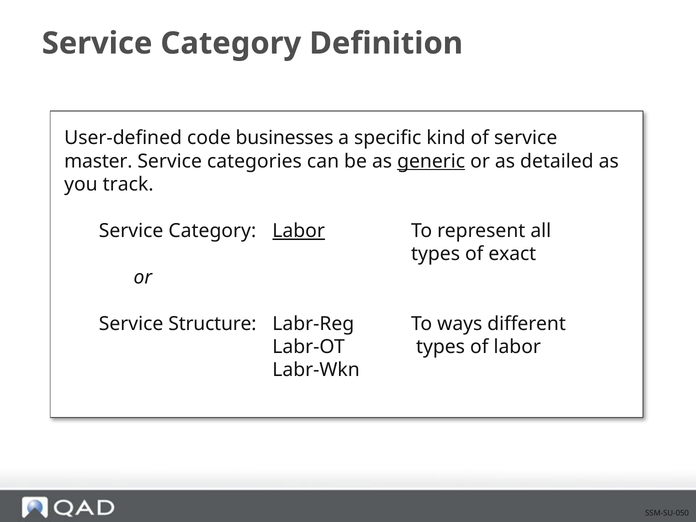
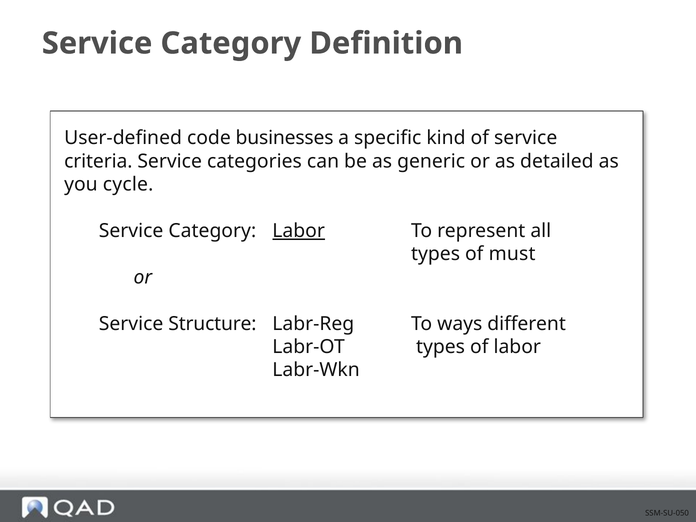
master: master -> criteria (98, 161)
generic underline: present -> none (431, 161)
track: track -> cycle (128, 184)
exact: exact -> must (512, 254)
